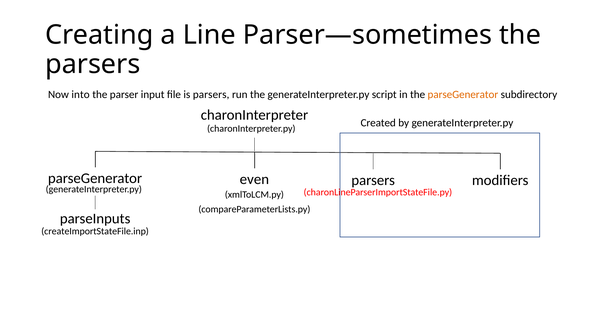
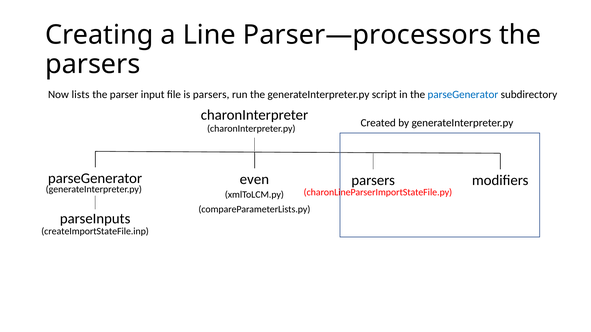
Parser—sometimes: Parser—sometimes -> Parser—processors (368, 35)
into: into -> lists (81, 95)
parseGenerator colour: orange -> blue (463, 95)
